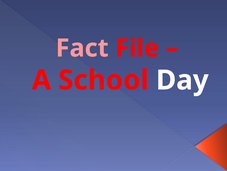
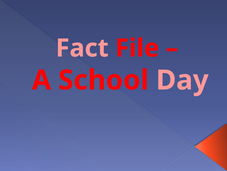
Day colour: white -> pink (182, 80)
